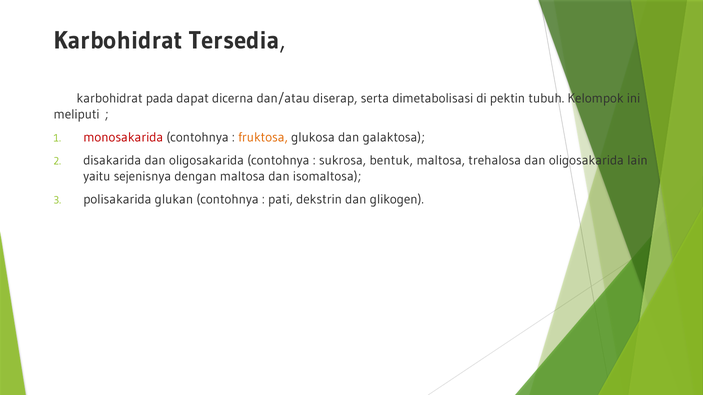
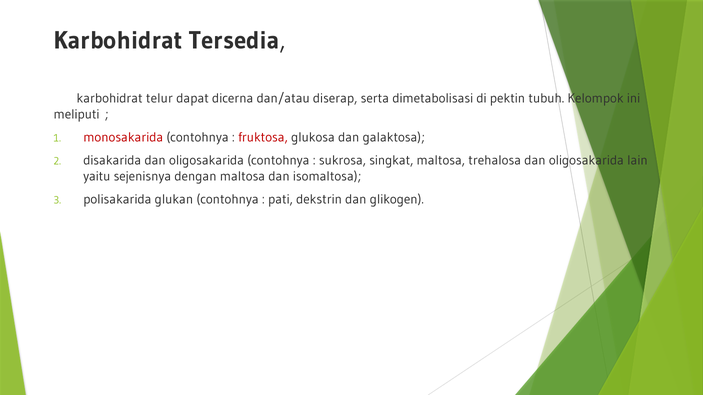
pada: pada -> telur (159, 98)
fruktosa colour: orange -> red (263, 137)
bentuk: bentuk -> singkat (391, 161)
